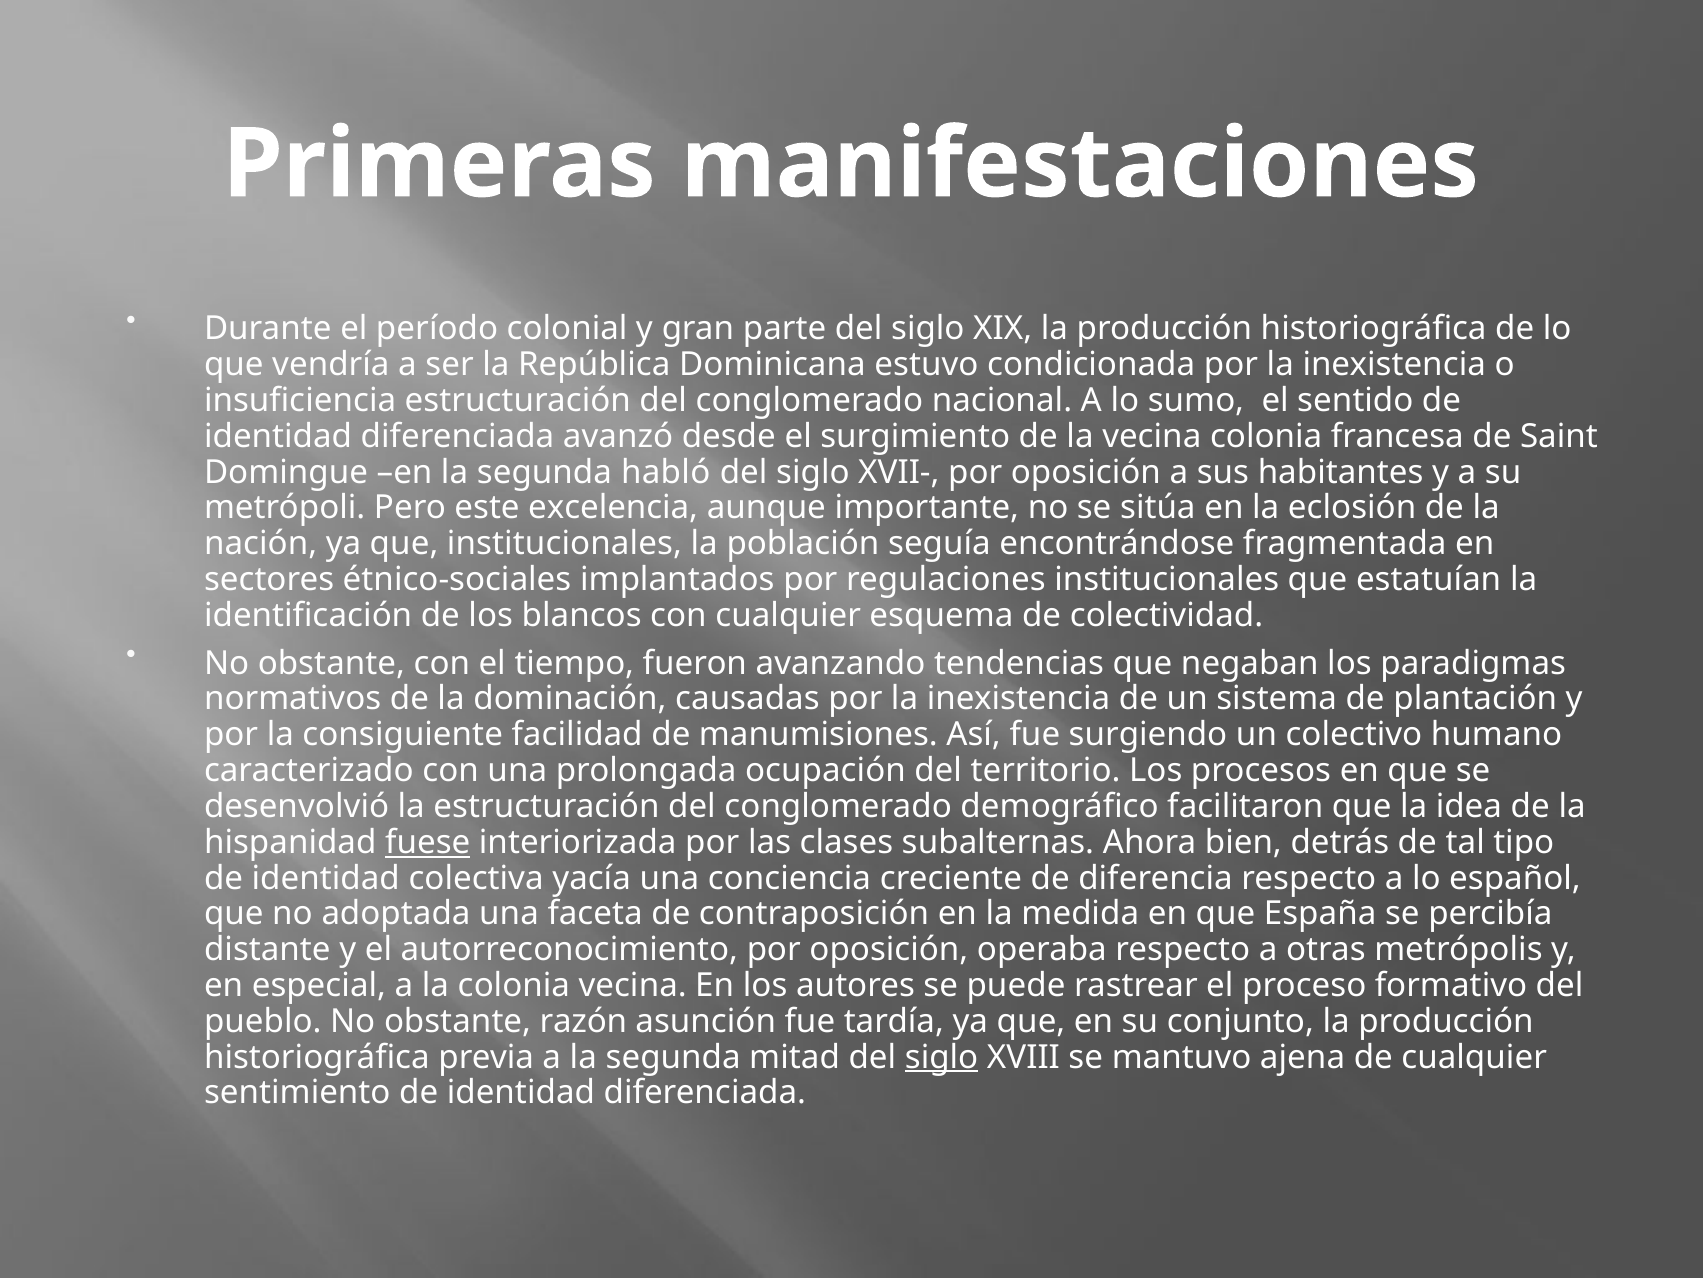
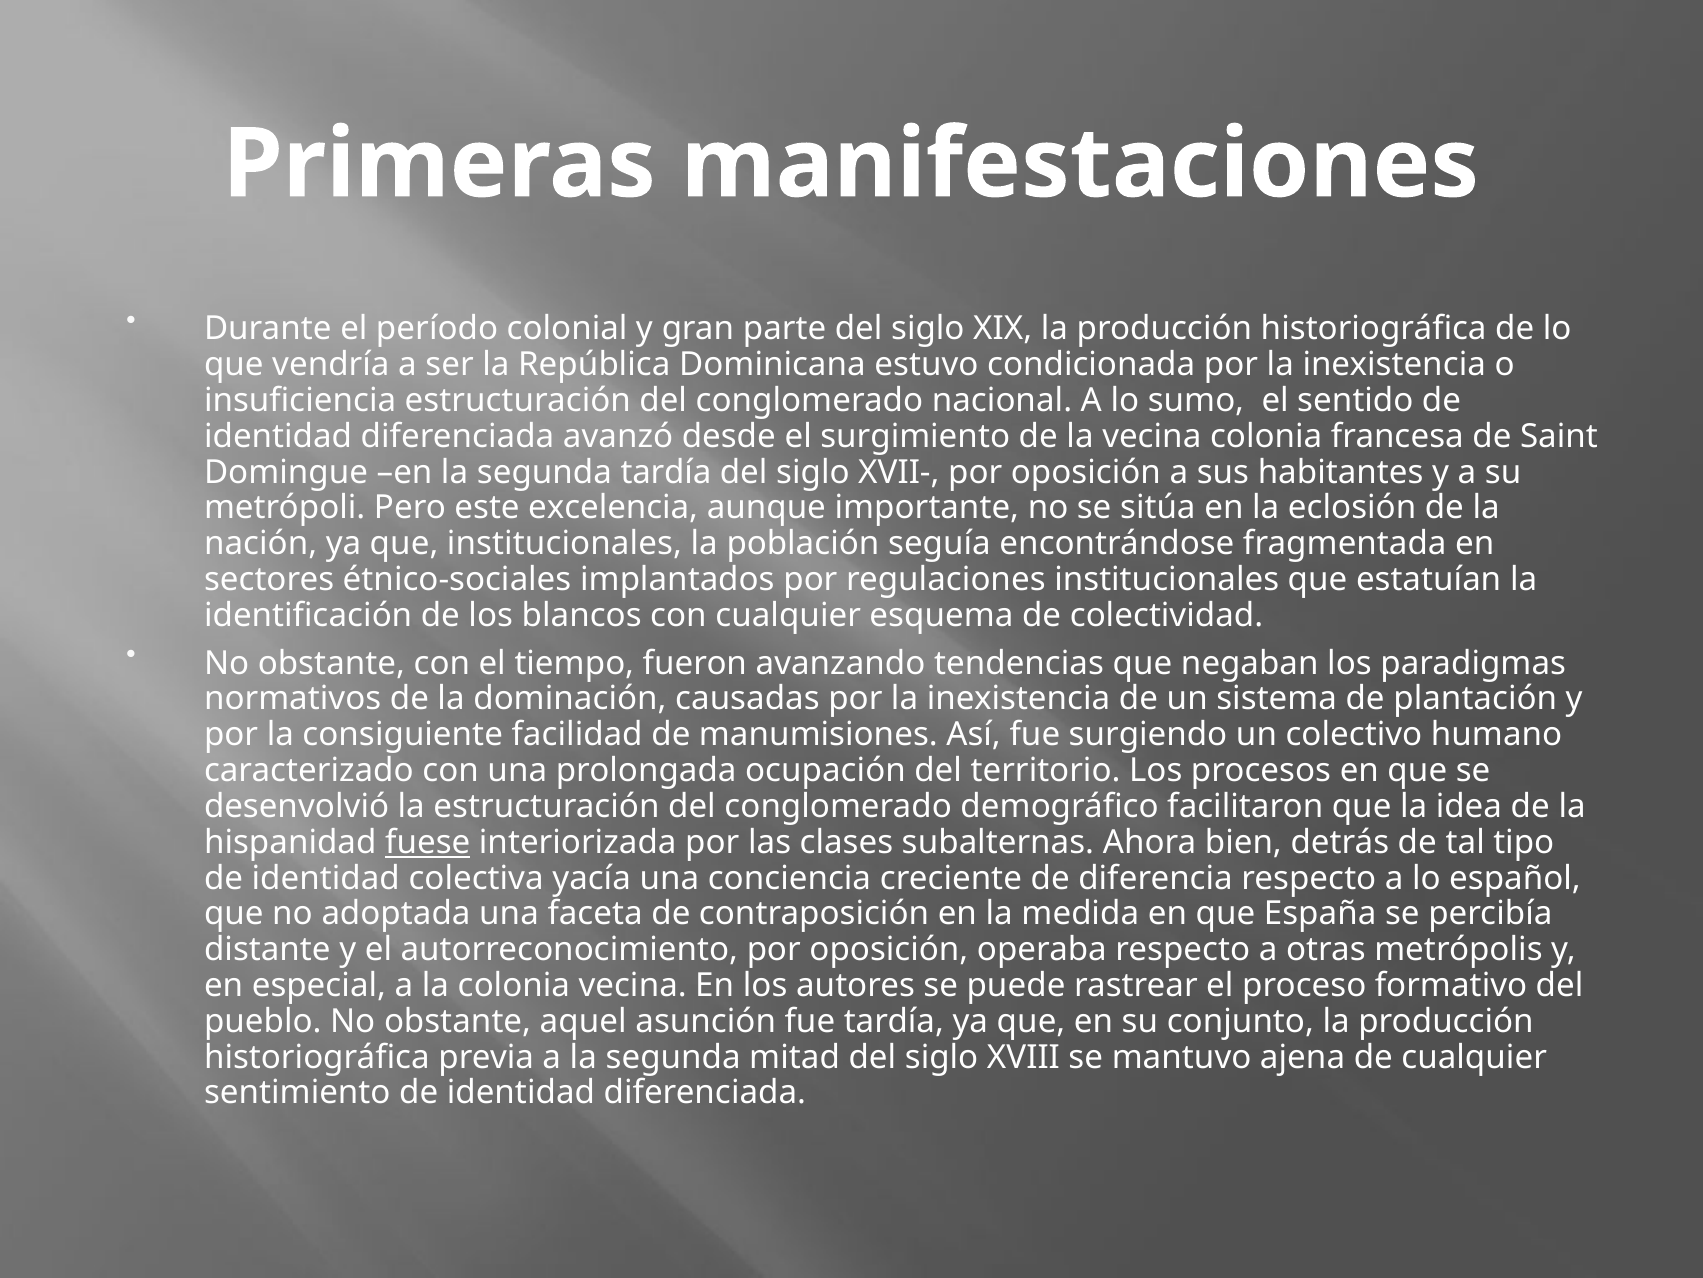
segunda habló: habló -> tardía (666, 472)
razón: razón -> aquel (583, 1021)
siglo underline: present -> none (942, 1057)
